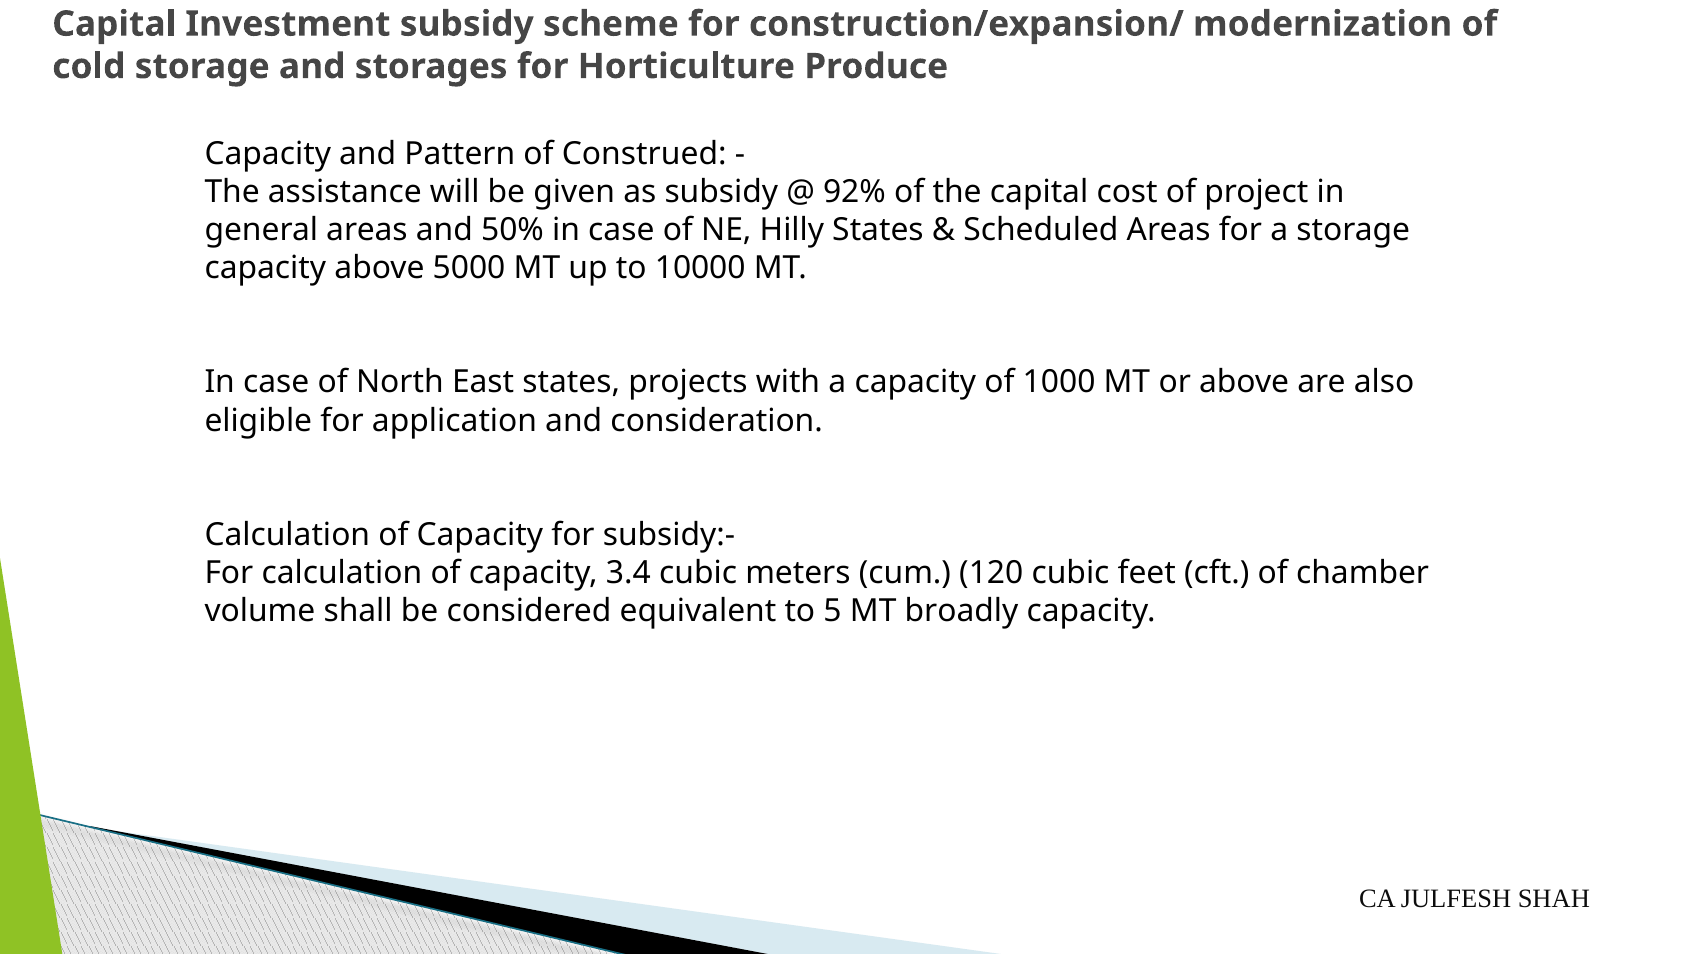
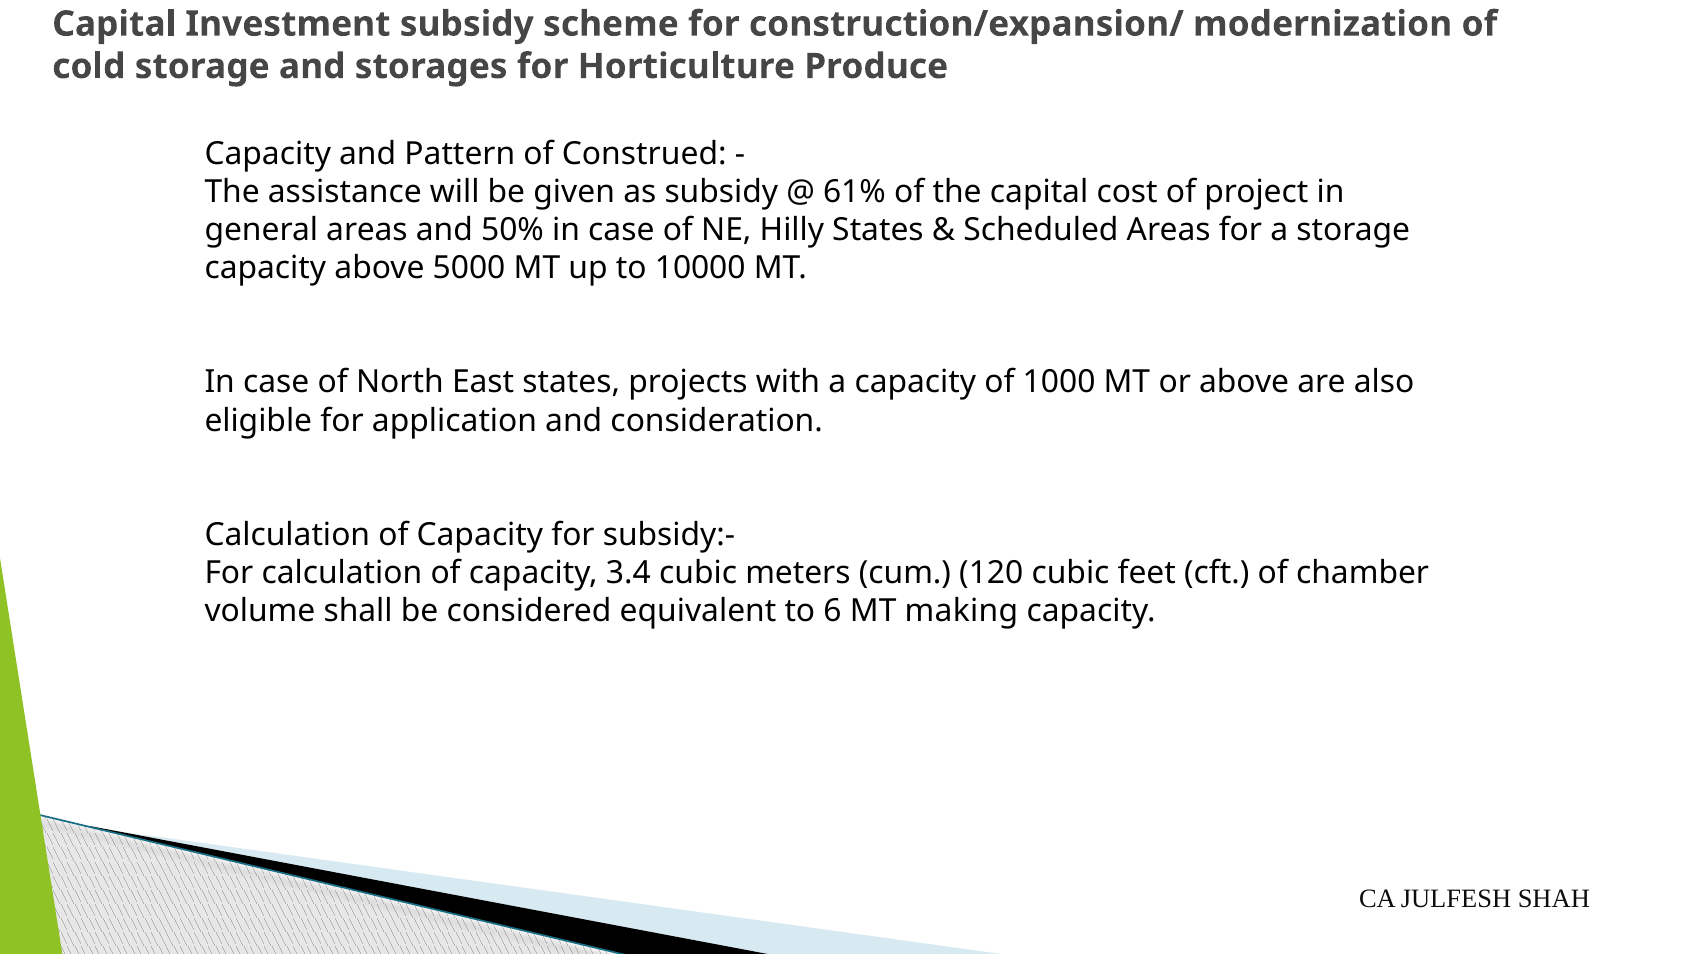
92%: 92% -> 61% (854, 192)
5: 5 -> 6 (833, 611)
broadly: broadly -> making (961, 611)
